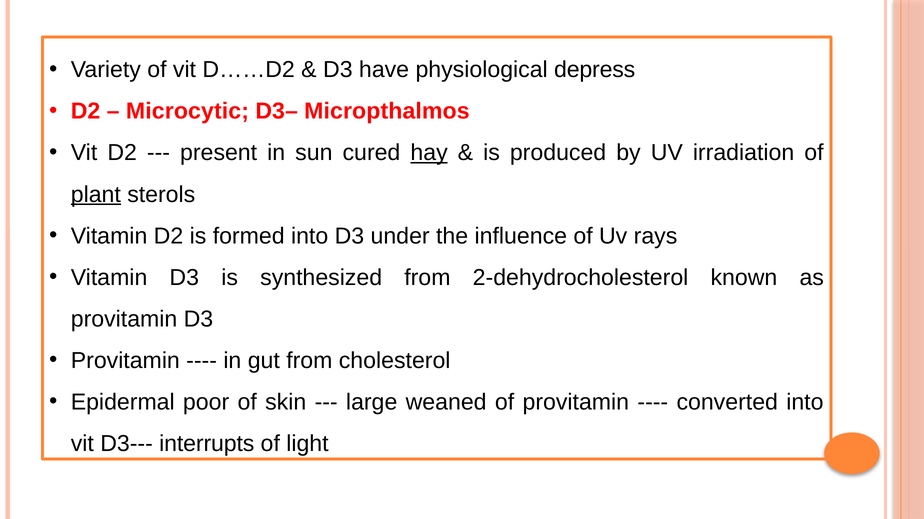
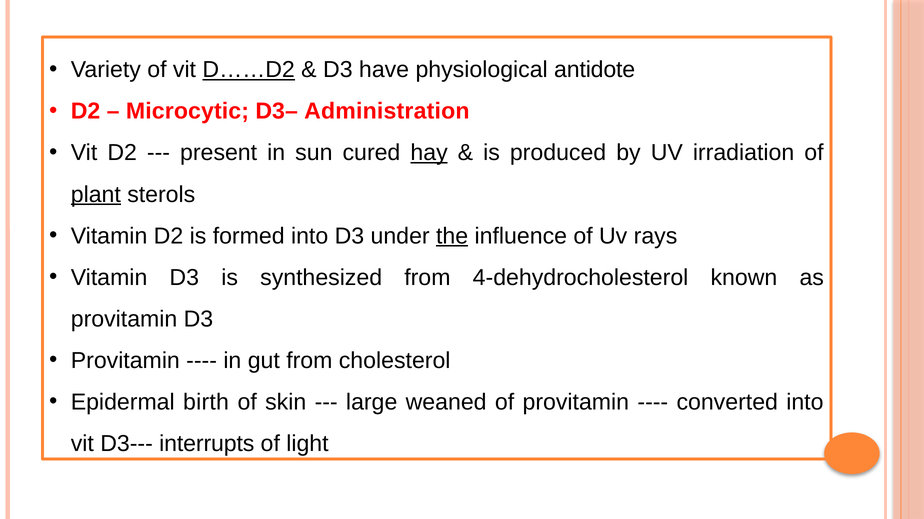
D……D2 underline: none -> present (249, 70)
depress: depress -> antidote (595, 70)
Micropthalmos: Micropthalmos -> Administration (387, 112)
the underline: none -> present (452, 236)
2-dehydrocholesterol: 2-dehydrocholesterol -> 4-dehydrocholesterol (581, 278)
poor: poor -> birth (206, 403)
